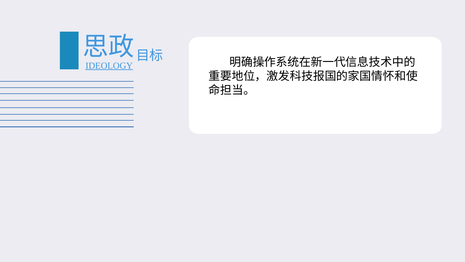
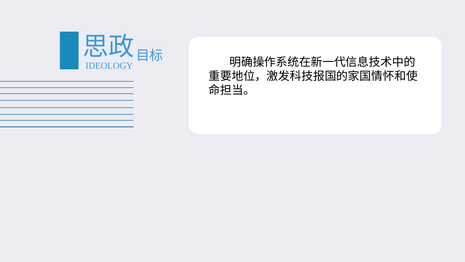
IDEOLOGY underline: present -> none (109, 66)
